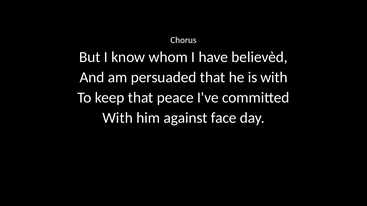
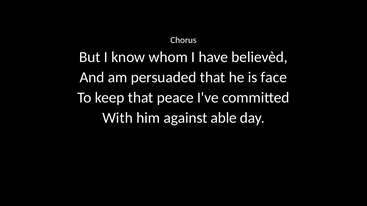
is with: with -> face (274, 77)
face: face -> able (224, 118)
